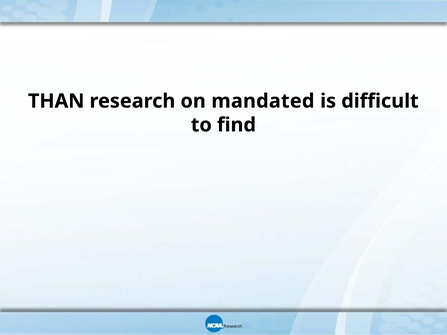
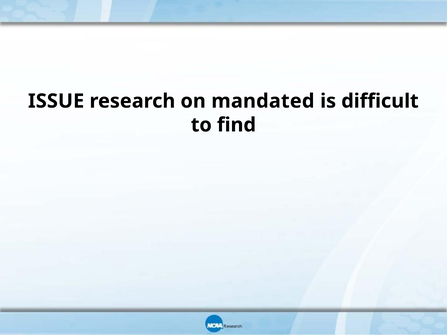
THAN: THAN -> ISSUE (56, 101)
